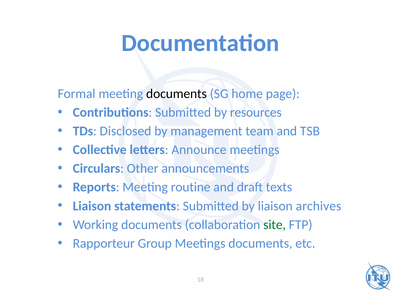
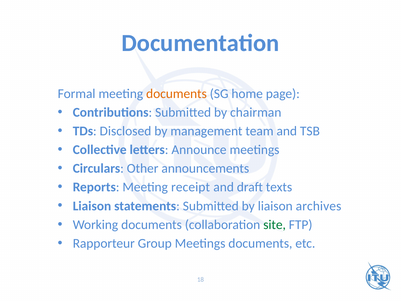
documents colour: black -> orange (176, 94)
resources: resources -> chairman (256, 112)
routine: routine -> receipt (191, 187)
